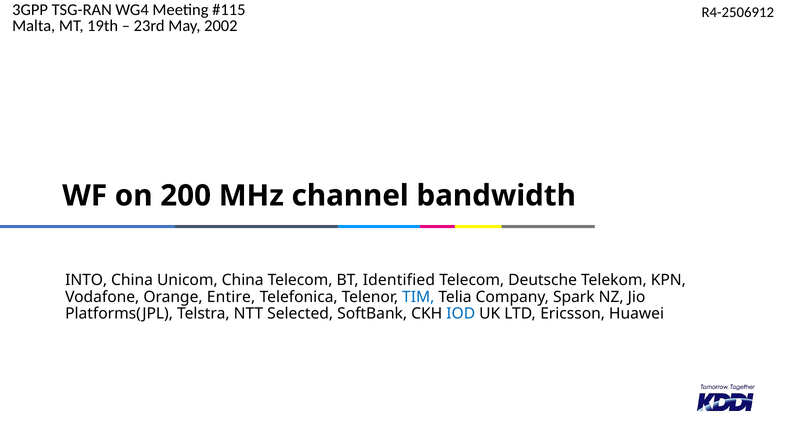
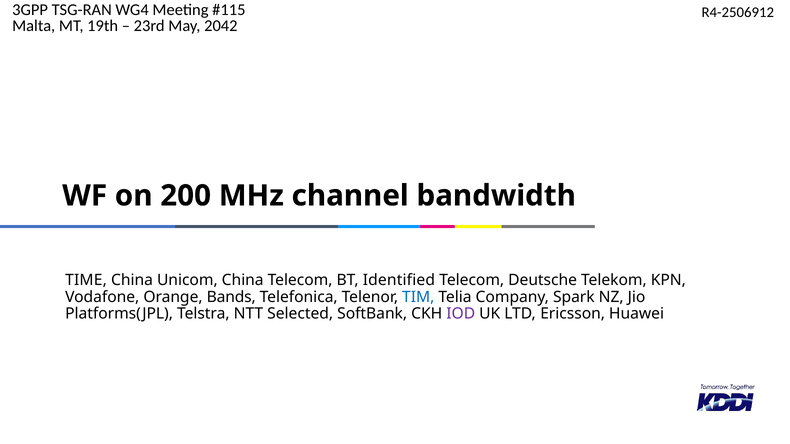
2002: 2002 -> 2042 (221, 26)
INTO: INTO -> TIME (86, 280)
Entire: Entire -> Bands (231, 297)
IOD colour: blue -> purple (461, 314)
